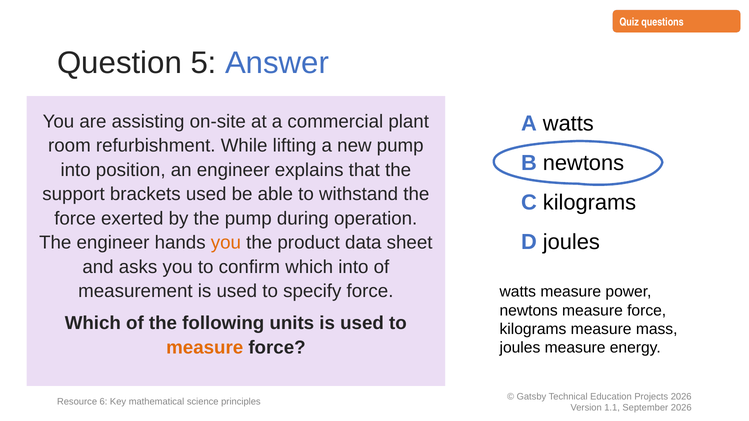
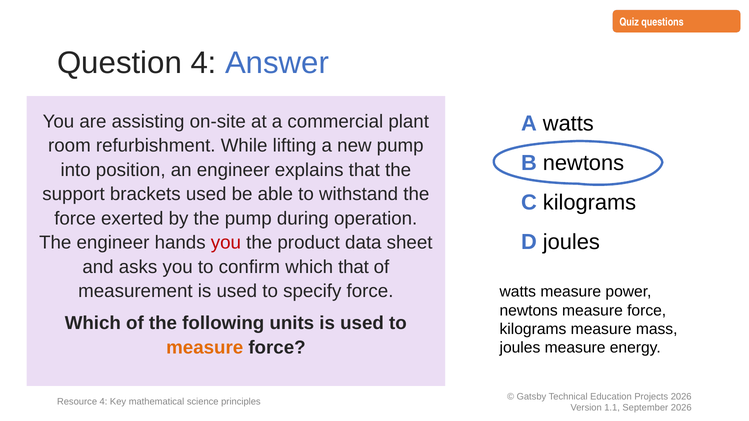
Question 5: 5 -> 4 (203, 63)
you colour: orange -> red (226, 243)
which into: into -> that (354, 267)
Resource 6: 6 -> 4 (104, 402)
